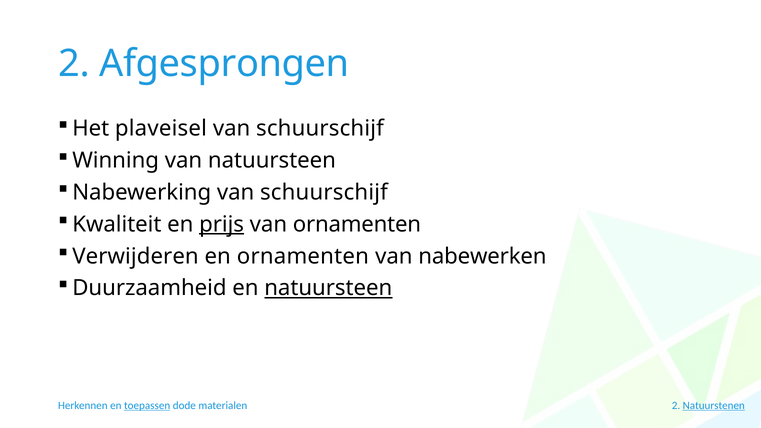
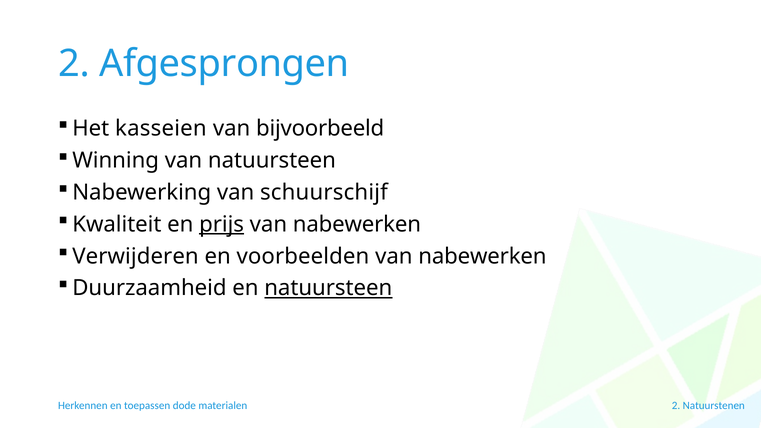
plaveisel: plaveisel -> kasseien (161, 129)
schuurschijf: schuurschijf -> bijvoorbeeld (320, 129)
ornamenten: ornamenten -> nabewerken (357, 224)
en ornamenten: ornamenten -> voorbeelden (303, 256)
toepassen underline: present -> none (147, 406)
Natuurstenen underline: present -> none (714, 406)
